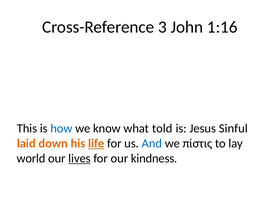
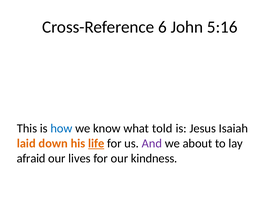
3: 3 -> 6 (162, 27)
1:16: 1:16 -> 5:16 (222, 27)
Sinful: Sinful -> Isaiah (233, 128)
And colour: blue -> purple (152, 143)
πίστις: πίστις -> about (197, 143)
world: world -> afraid (31, 158)
lives underline: present -> none (80, 158)
